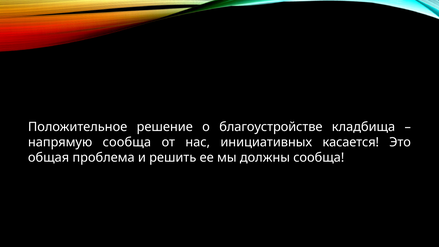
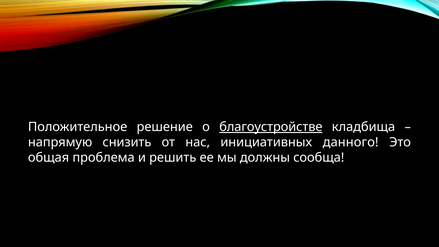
благоустройстве underline: none -> present (271, 127)
напрямую сообща: сообща -> снизить (127, 142)
касается: касается -> данного (351, 142)
